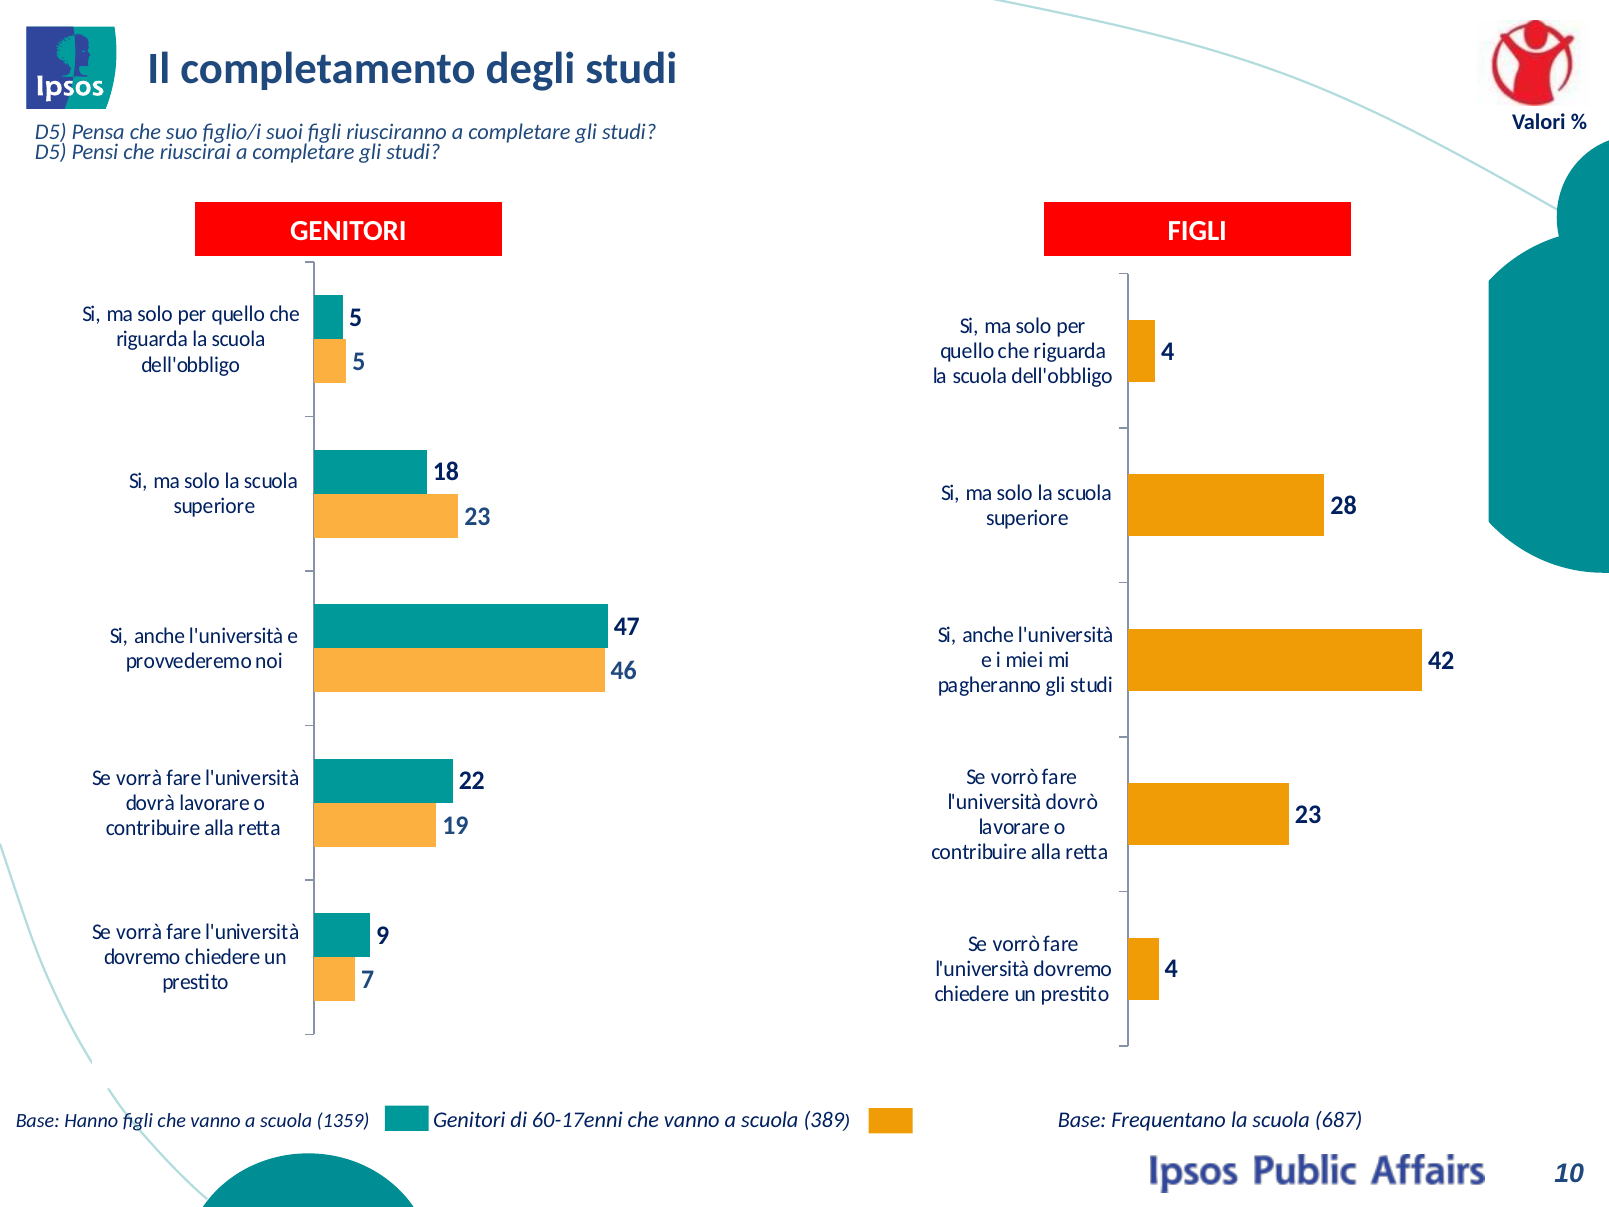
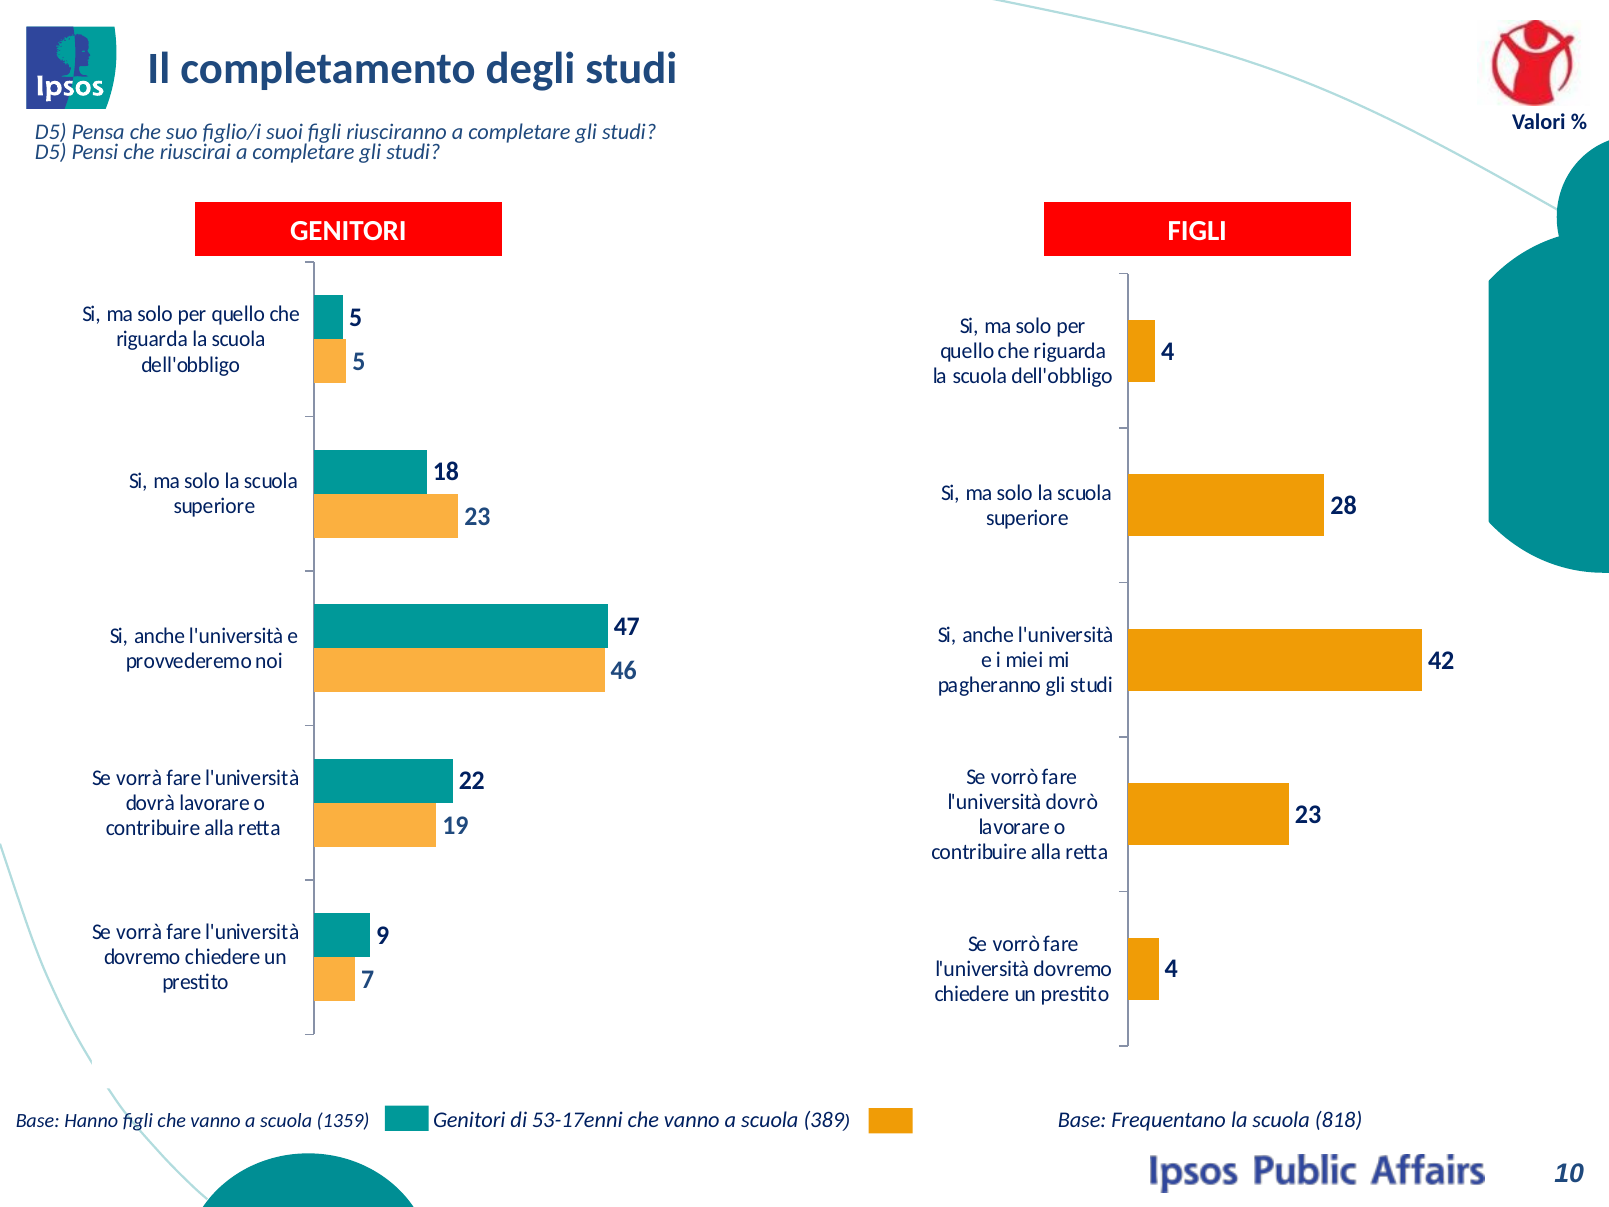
687: 687 -> 818 (1339, 1120)
60-17enni: 60-17enni -> 53-17enni (577, 1120)
